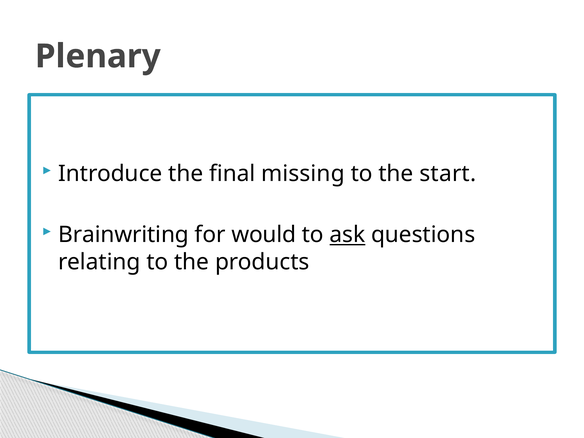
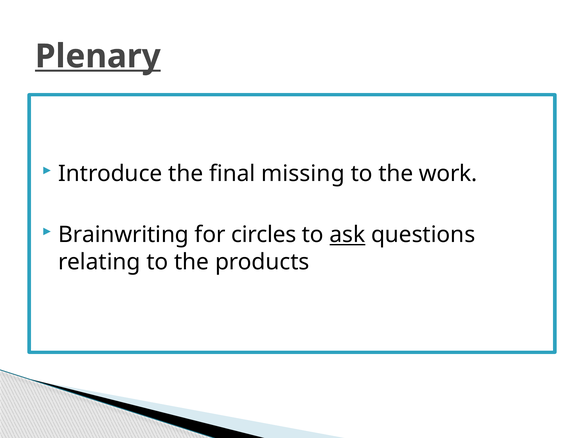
Plenary underline: none -> present (98, 56)
start: start -> work (448, 174)
would: would -> circles (264, 235)
